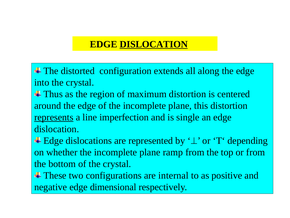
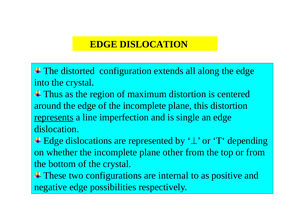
DISLOCATION underline: present -> none (154, 44)
ramp: ramp -> other (173, 152)
dimensional: dimensional -> possibilities (113, 187)
